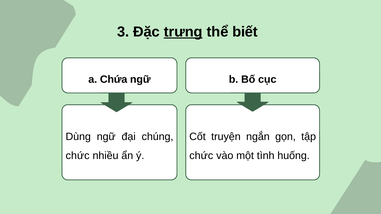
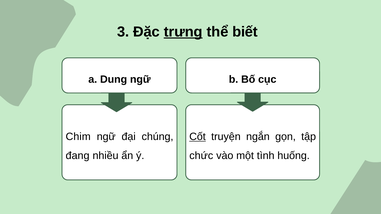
Chứa: Chứa -> Dung (114, 79)
Dùng: Dùng -> Chim (78, 137)
Cốt underline: none -> present (197, 137)
chức: chức -> đang (78, 156)
